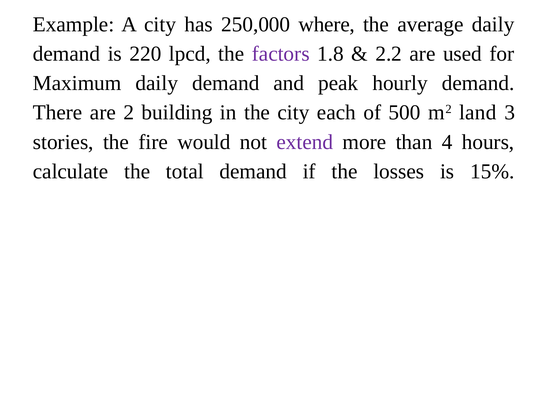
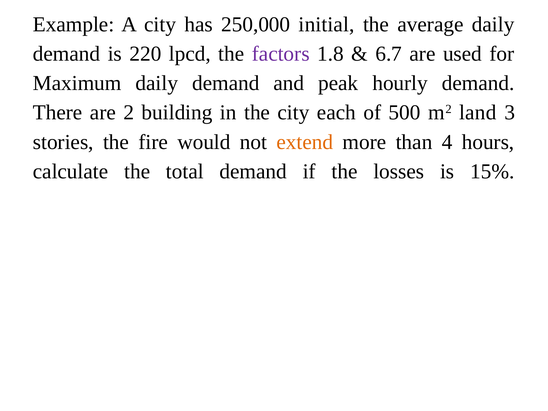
where: where -> initial (327, 24)
2.2: 2.2 -> 6.7 (389, 54)
extend colour: purple -> orange (305, 142)
